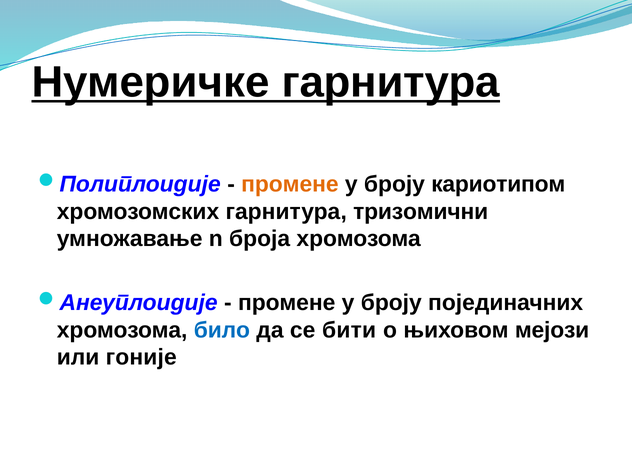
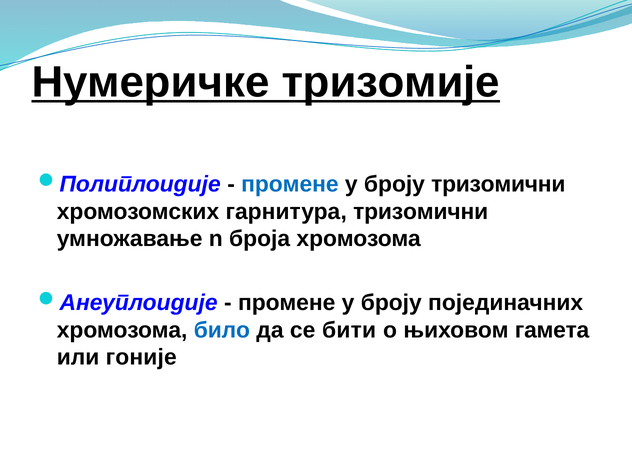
Нумеричке гарнитура: гарнитура -> тризомије (391, 82)
промене colour: orange -> blue (290, 184)
броју кариотипом: кариотипом -> тризомични (498, 184)
мејози: мејози -> гамета (552, 330)
